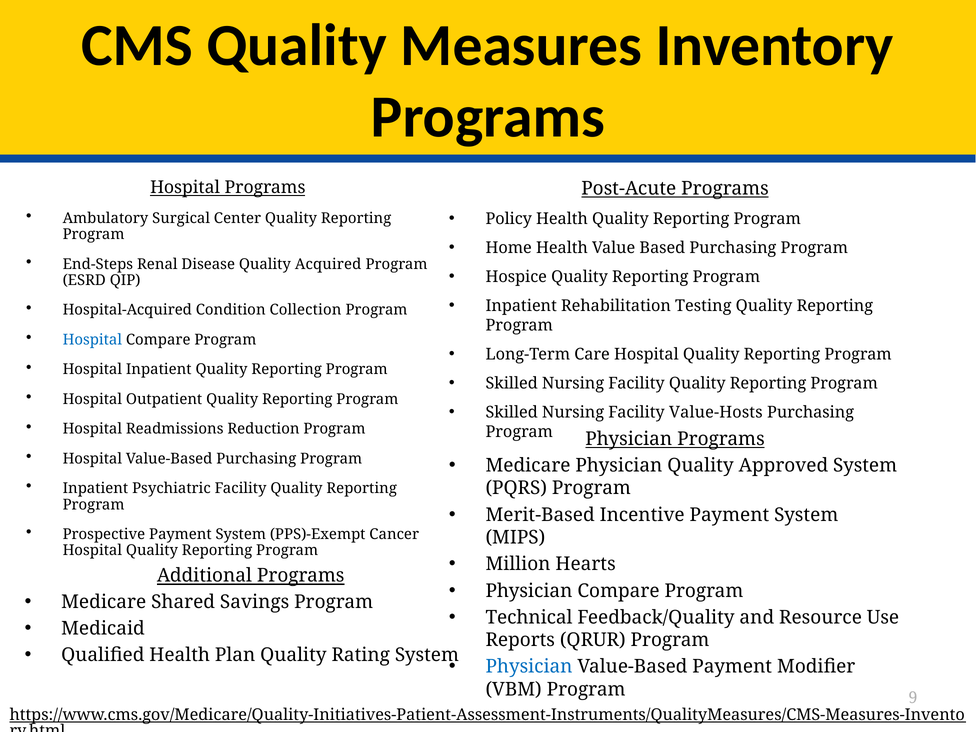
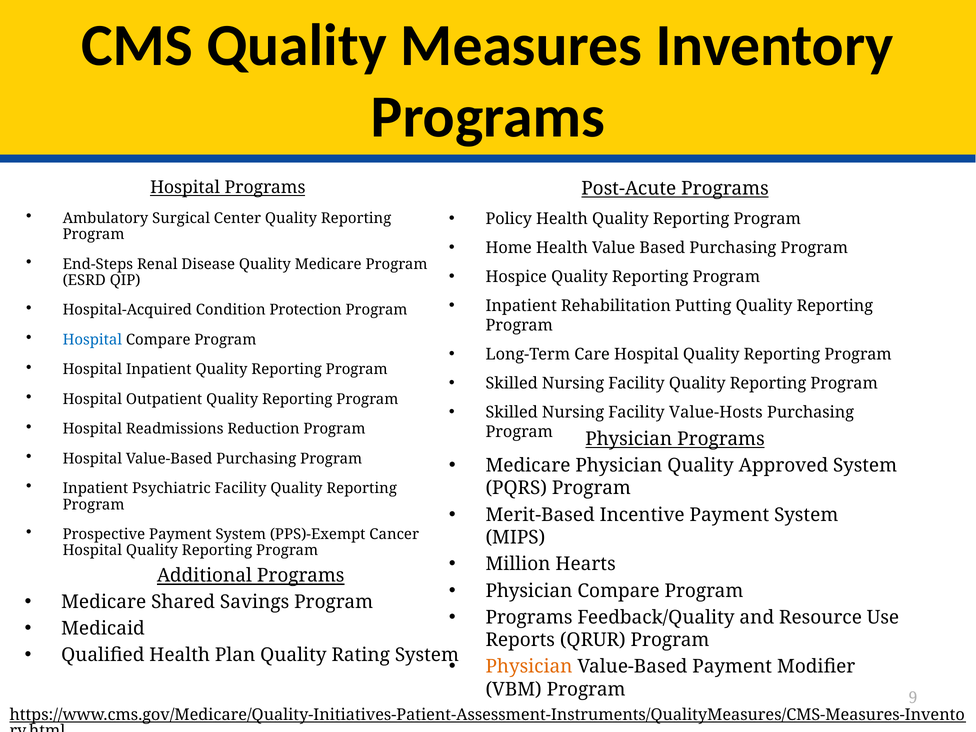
Quality Acquired: Acquired -> Medicare (328, 264)
Testing: Testing -> Putting (703, 306)
Collection: Collection -> Protection (306, 310)
Technical: Technical -> Programs (529, 617)
Physician colour: blue -> orange (529, 667)
